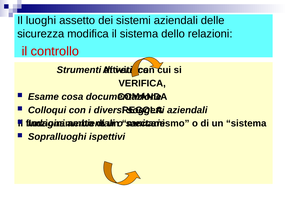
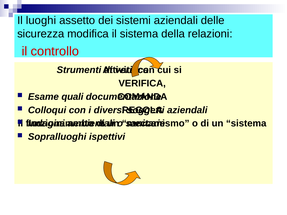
dello: dello -> della (173, 34)
cosa: cosa -> quali (72, 97)
